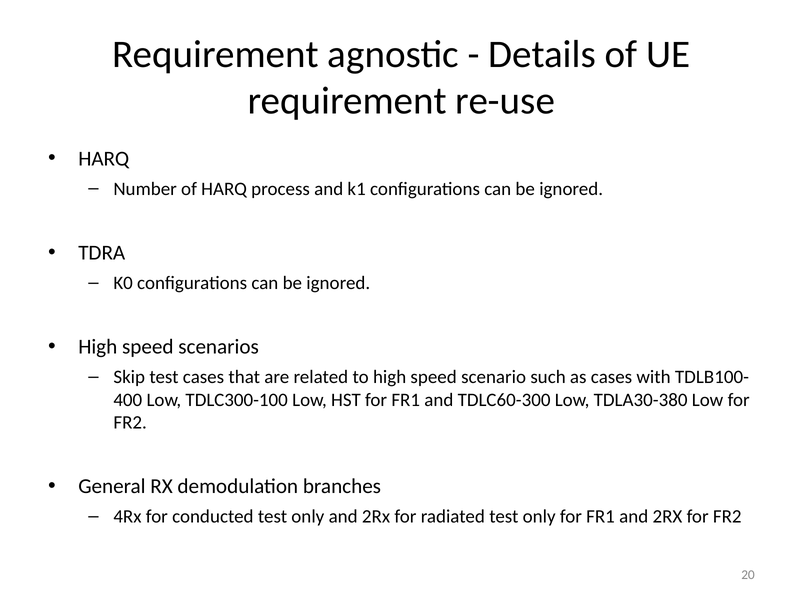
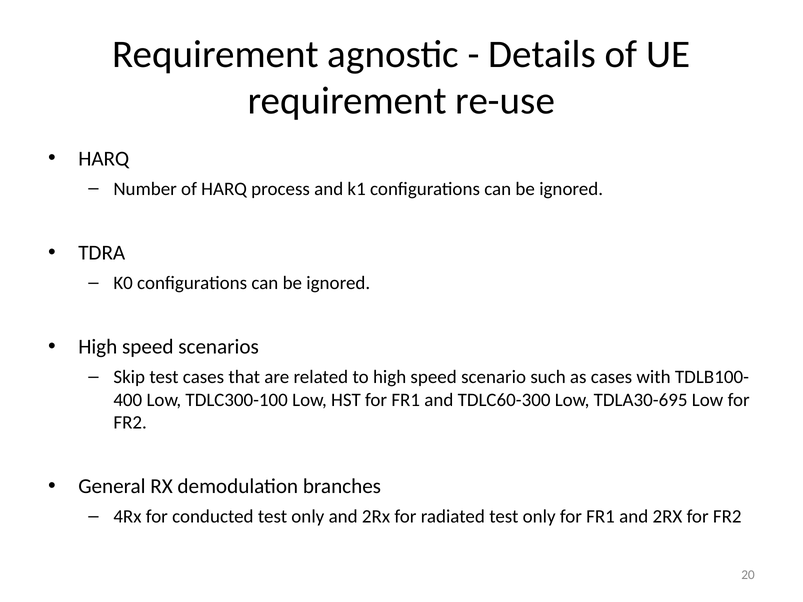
TDLA30-380: TDLA30-380 -> TDLA30-695 (641, 400)
